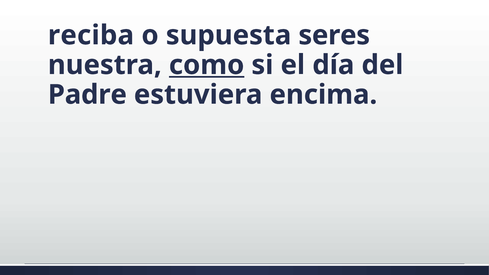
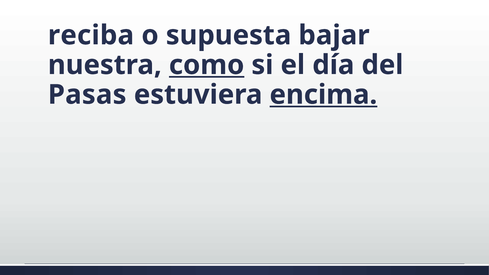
seres: seres -> bajar (334, 35)
Padre: Padre -> Pasas (87, 95)
encima underline: none -> present (323, 95)
